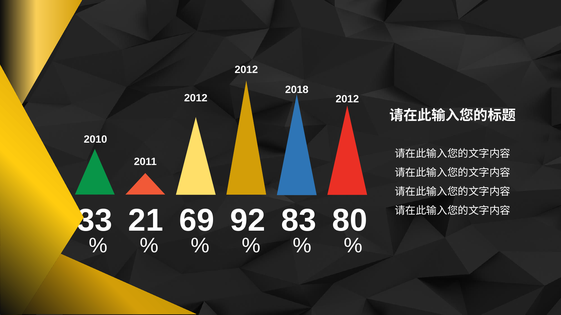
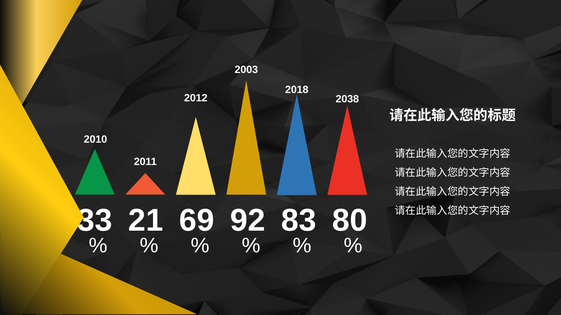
2012: 2012 -> 2003 (246, 70)
2012: 2012 -> 2038 (347, 99)
